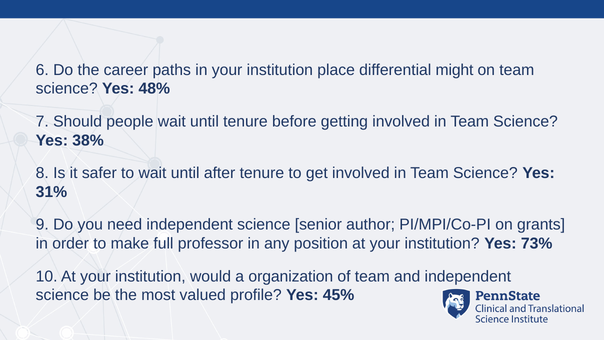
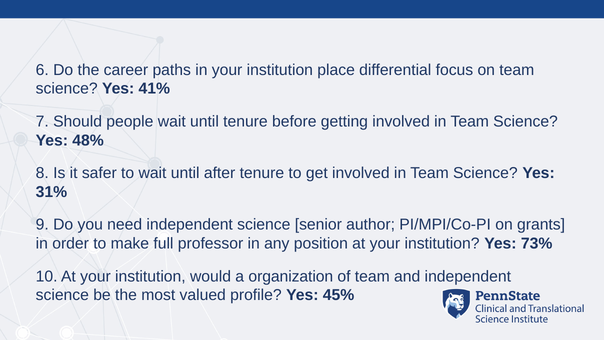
might: might -> focus (454, 70)
48%: 48% -> 41% (154, 89)
38%: 38% -> 48% (88, 140)
